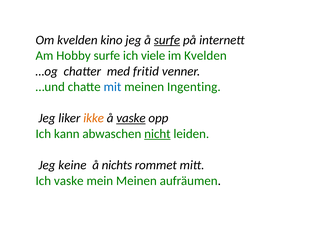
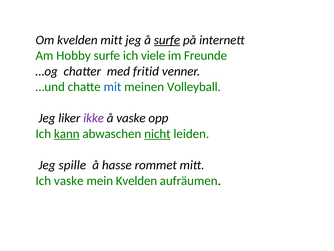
kvelden kino: kino -> mitt (111, 40)
im Kvelden: Kvelden -> Freunde (206, 56)
Ingenting: Ingenting -> Volleyball (194, 87)
ikke colour: orange -> purple (94, 118)
vaske underline: present -> none (131, 118)
kann underline: none -> present (67, 134)
keine: keine -> spille (72, 165)
nichts: nichts -> hasse (117, 165)
mein Meinen: Meinen -> Kvelden (136, 180)
